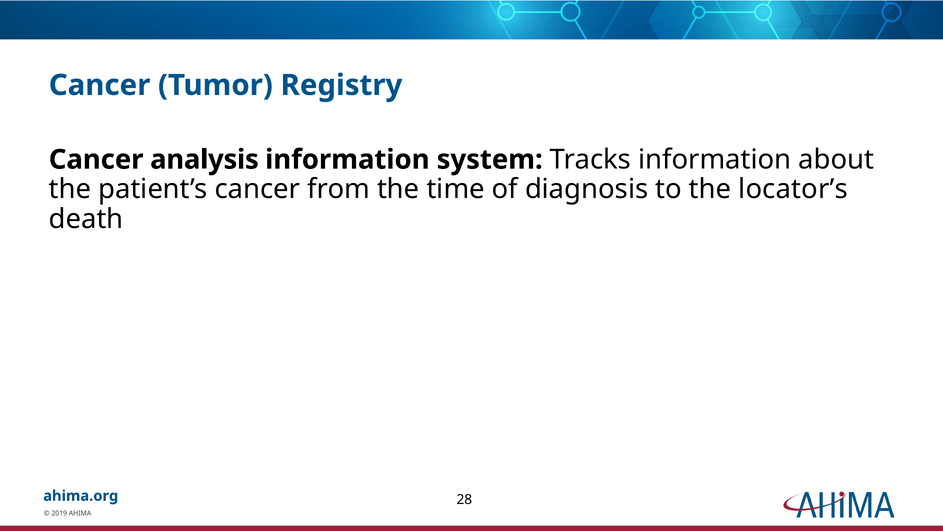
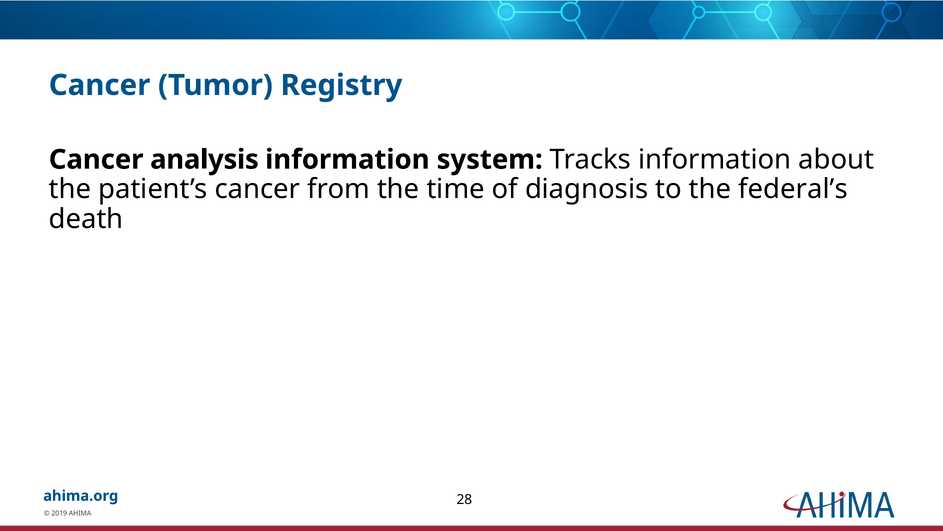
locator’s: locator’s -> federal’s (793, 189)
